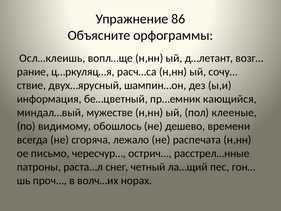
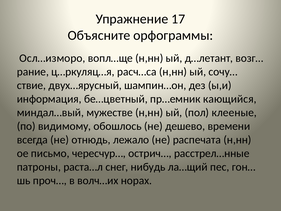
86: 86 -> 17 (178, 19)
Осл…клеишь: Осл…клеишь -> Осл…изморо (52, 58)
сгоряча: сгоряча -> отнюдь (91, 140)
четный: четный -> нибудь (148, 167)
